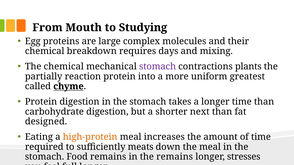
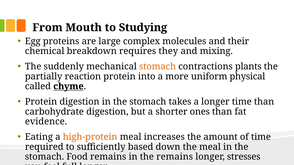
days: days -> they (168, 51)
The chemical: chemical -> suddenly (64, 67)
stomach colour: purple -> orange (158, 67)
greatest: greatest -> physical (247, 77)
next: next -> ones (200, 112)
designed: designed -> evidence (46, 122)
meats: meats -> based (141, 147)
